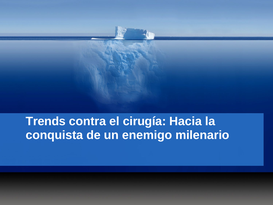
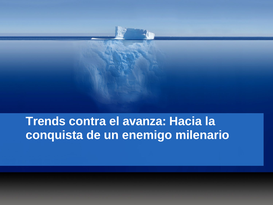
cirugía: cirugía -> avanza (144, 121)
